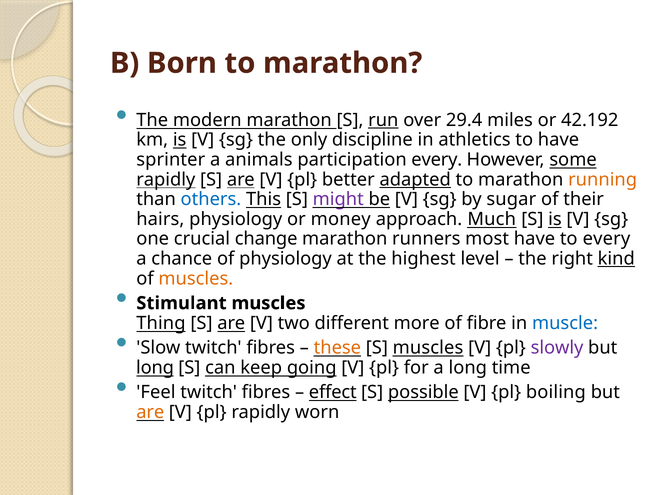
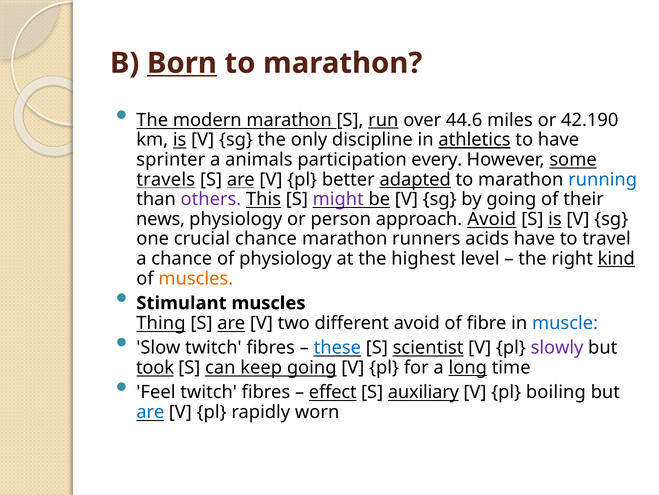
Born underline: none -> present (182, 63)
29.4: 29.4 -> 44.6 (464, 120)
42.192: 42.192 -> 42.190 (590, 120)
athletics underline: none -> present (475, 140)
rapidly: rapidly -> travels (166, 179)
running colour: orange -> blue (603, 179)
others colour: blue -> purple (211, 199)
by sugar: sugar -> going (511, 199)
hairs: hairs -> news (161, 219)
money: money -> person (341, 219)
approach Much: Much -> Avoid (492, 219)
crucial change: change -> chance (266, 238)
most: most -> acids (487, 238)
to every: every -> travel (607, 238)
different more: more -> avoid (417, 322)
these colour: orange -> blue (337, 347)
S muscles: muscles -> scientist (428, 347)
long: long -> took (155, 367)
long underline: none -> present (468, 367)
possible: possible -> auxiliary (423, 392)
are colour: orange -> blue (150, 411)
